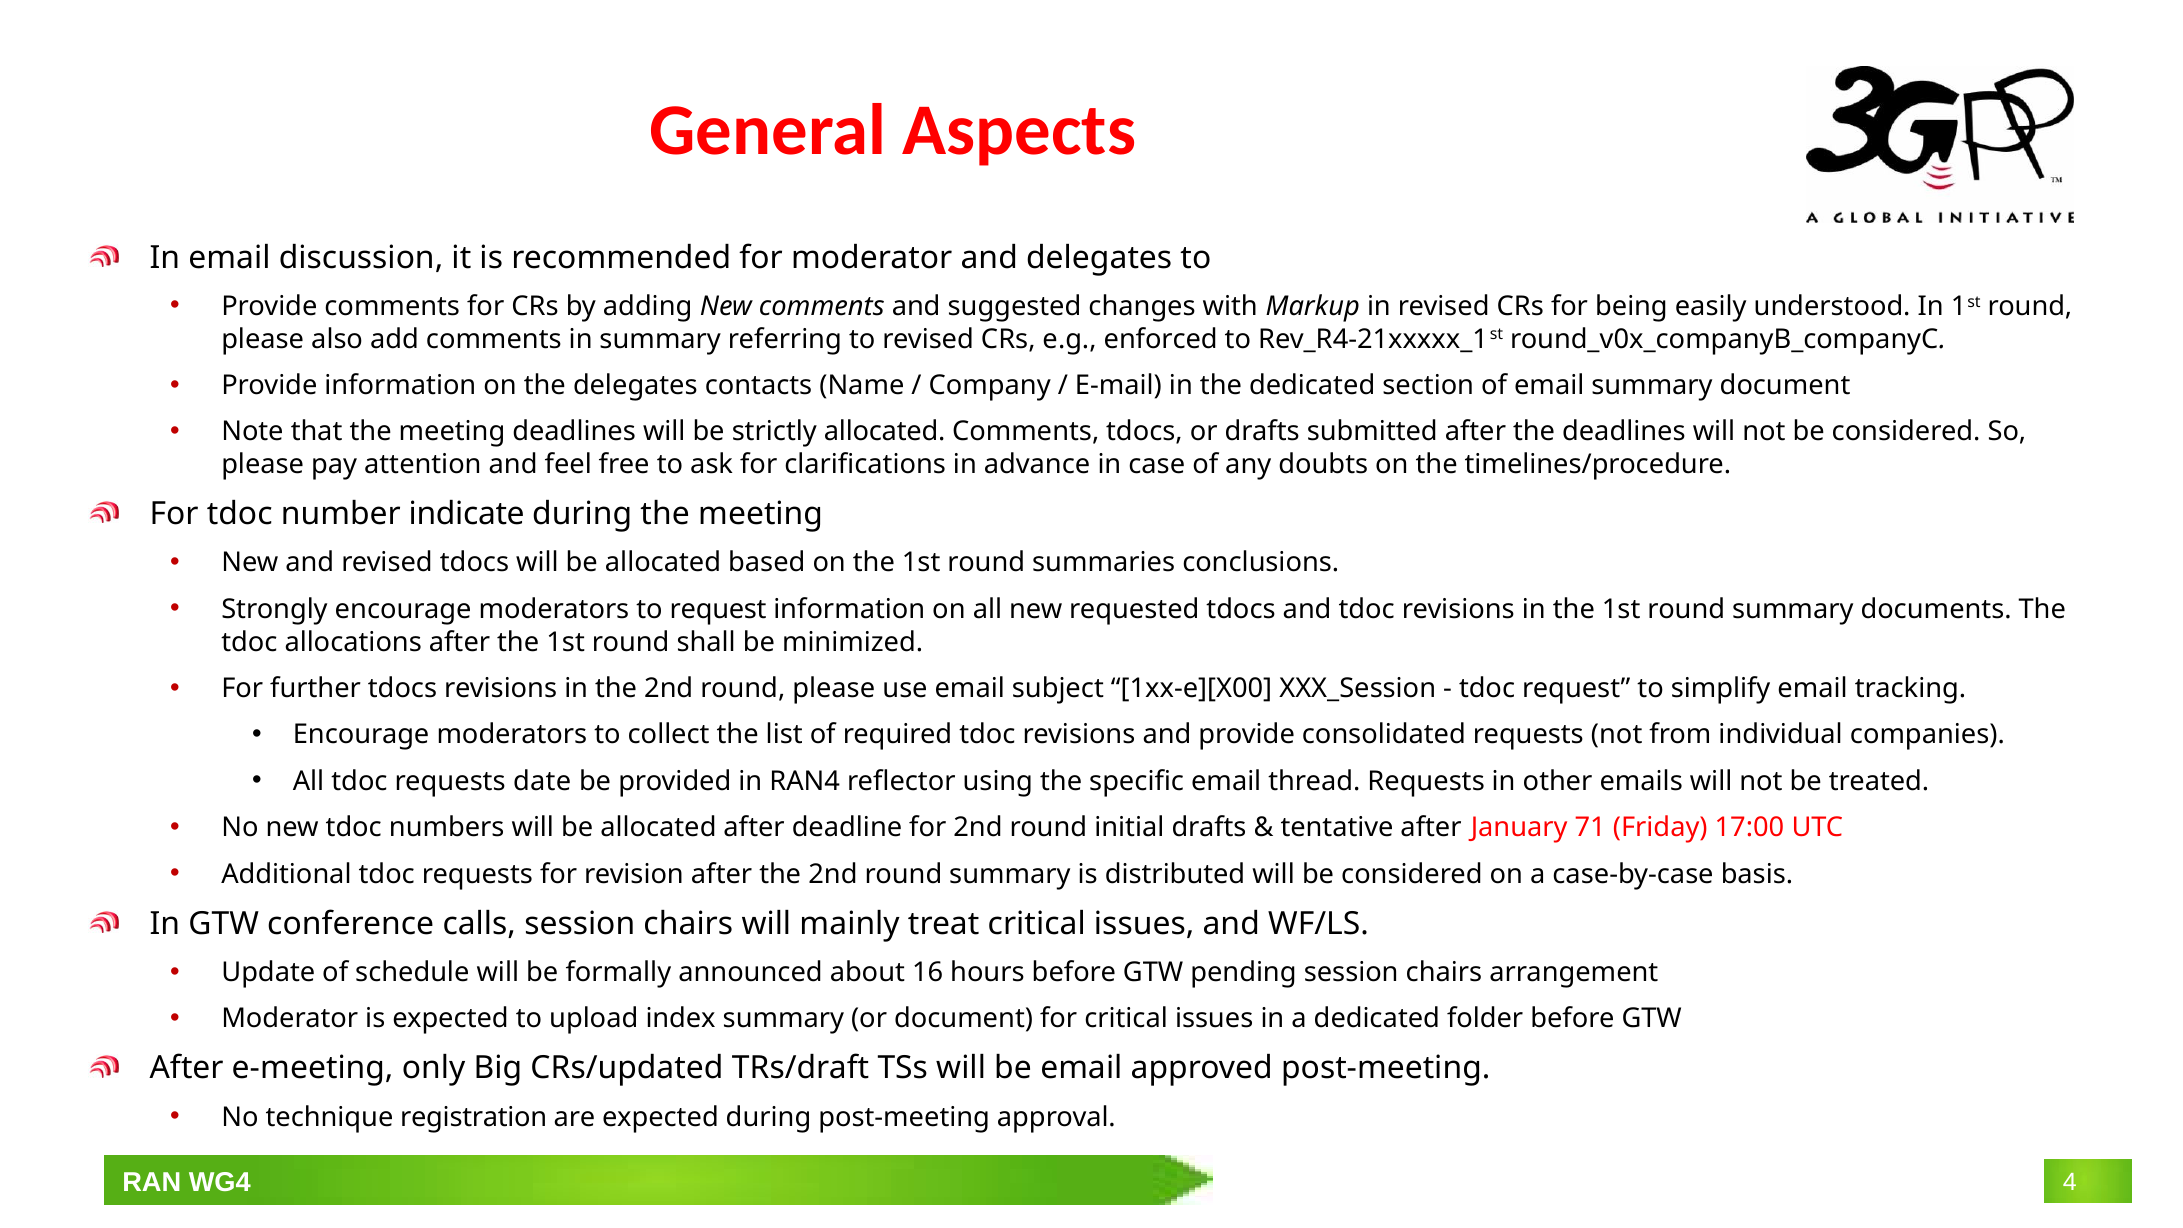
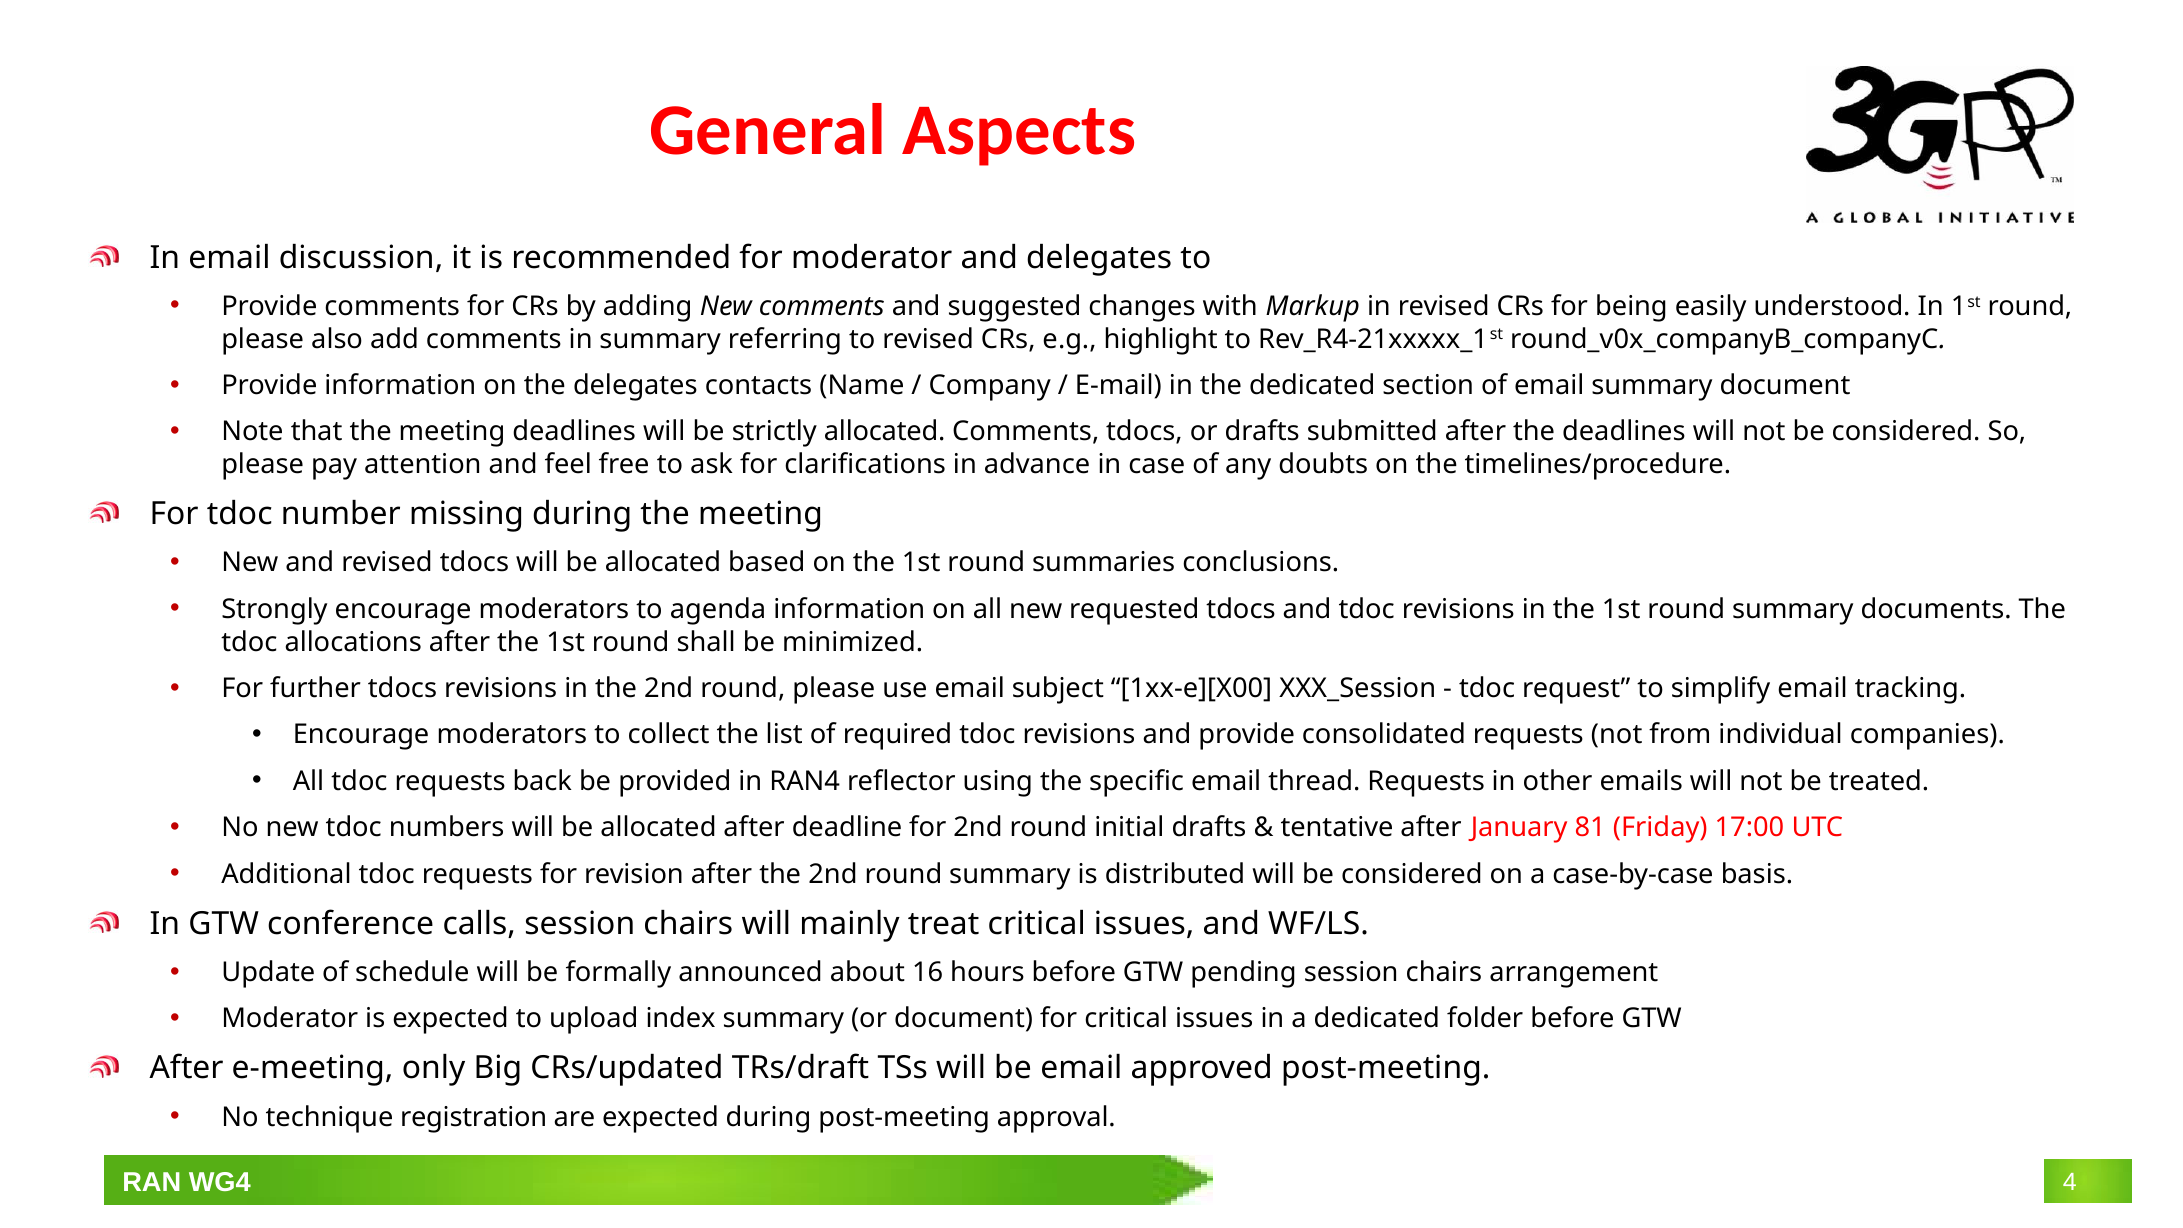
enforced: enforced -> highlight (1161, 339)
indicate: indicate -> missing (467, 514)
to request: request -> agenda (718, 609)
date: date -> back (542, 781)
71: 71 -> 81 (1590, 828)
